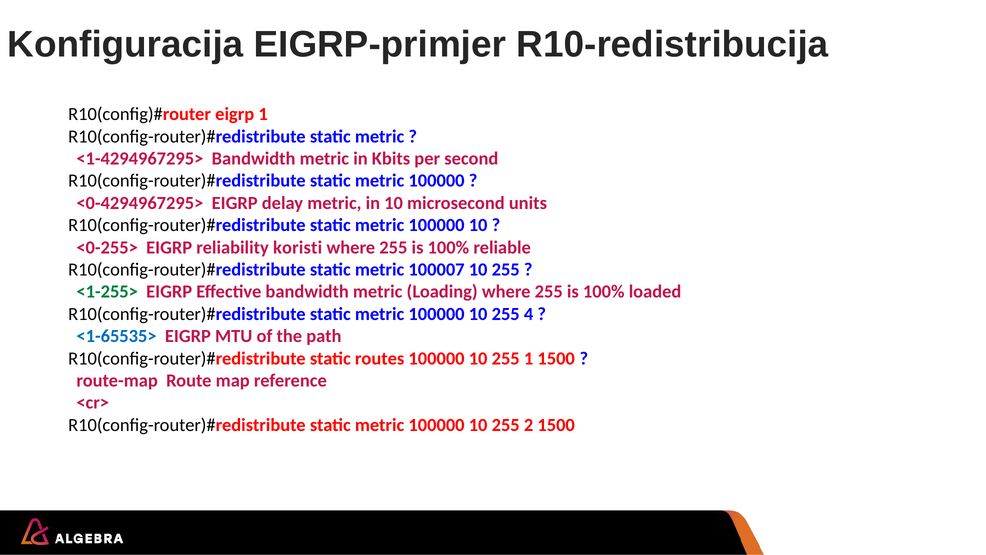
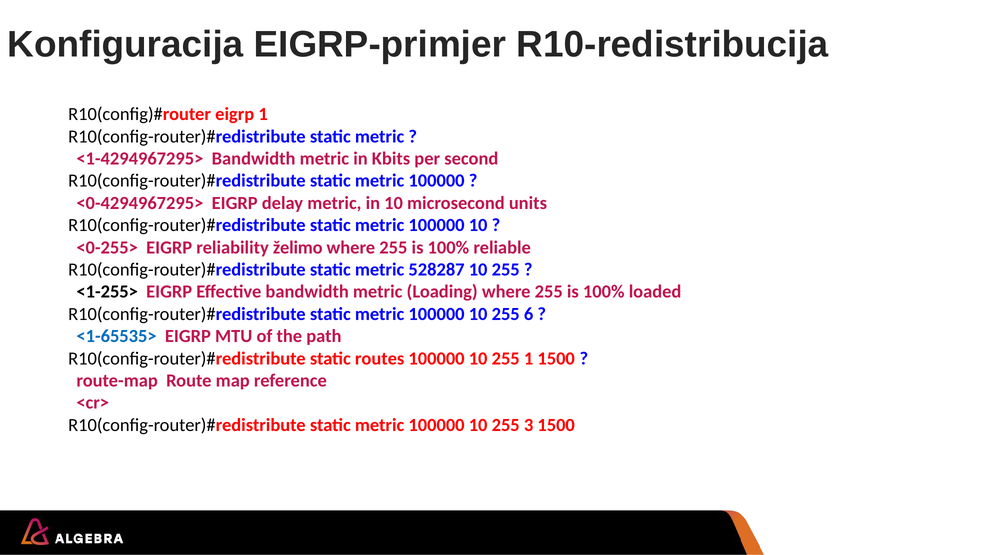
koristi: koristi -> želimo (298, 247)
100007: 100007 -> 528287 (437, 269)
<1-255> colour: green -> black (107, 292)
4: 4 -> 6 (529, 314)
2: 2 -> 3 (529, 425)
